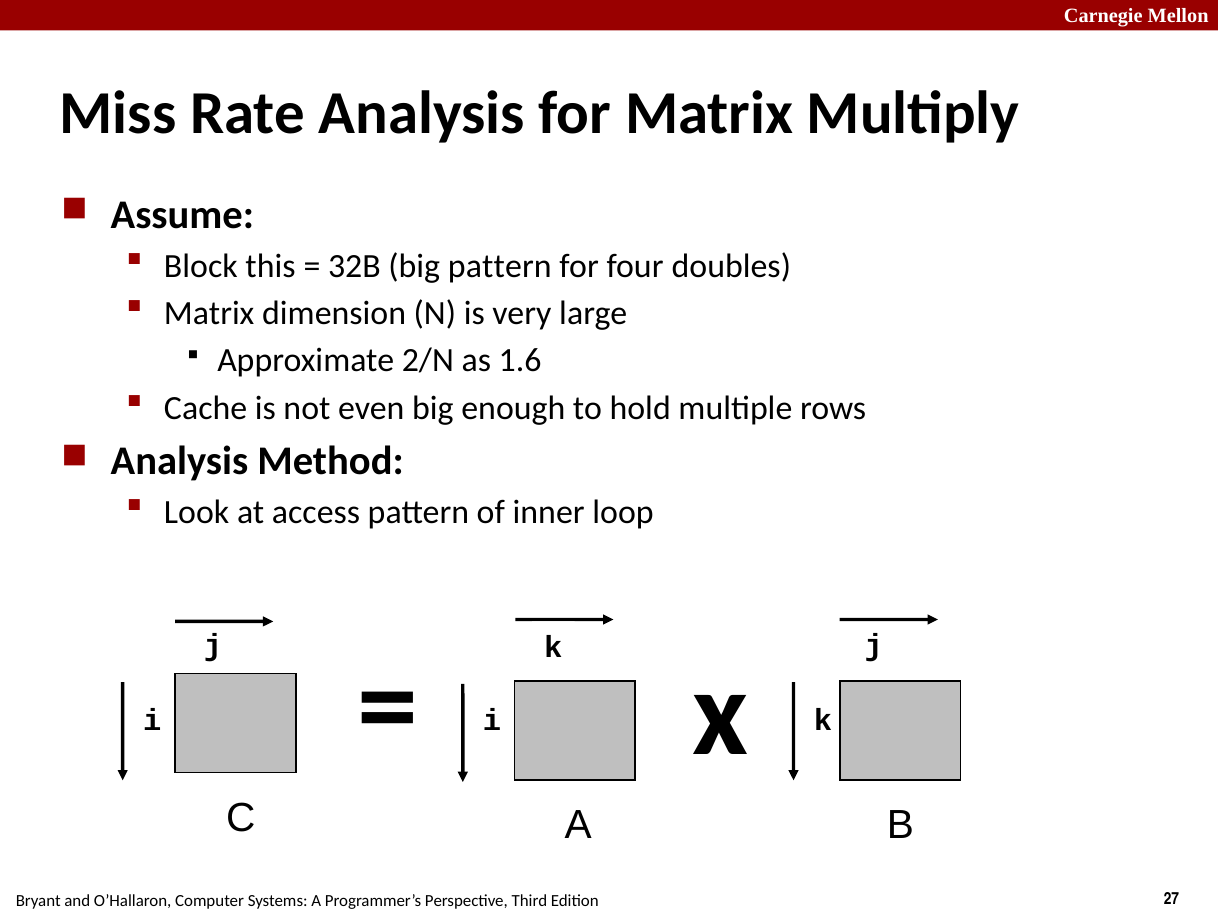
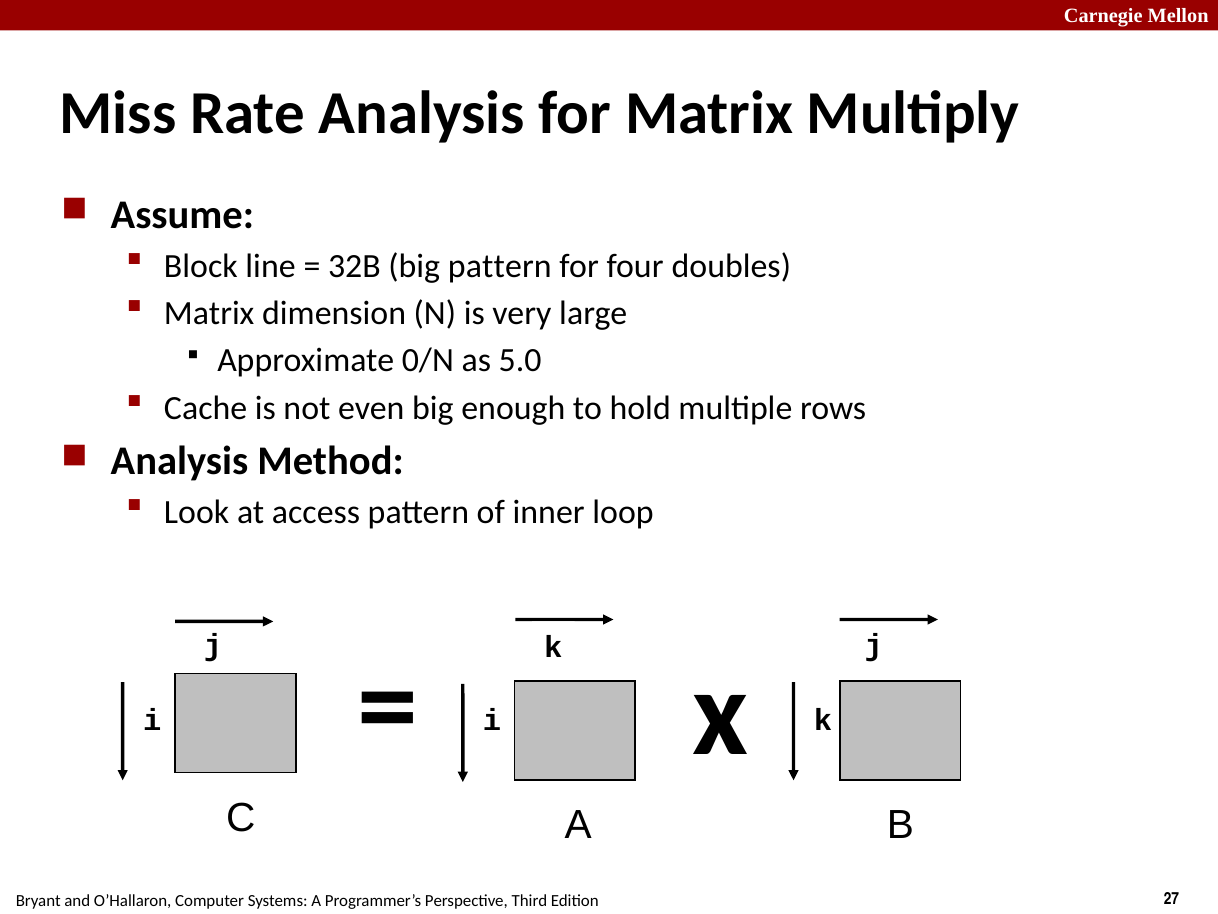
this: this -> line (271, 266)
2/N: 2/N -> 0/N (428, 360)
1.6: 1.6 -> 5.0 (520, 360)
